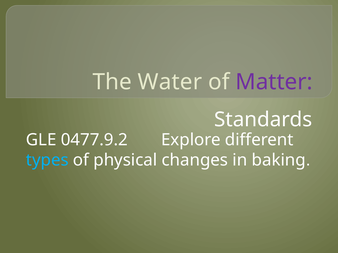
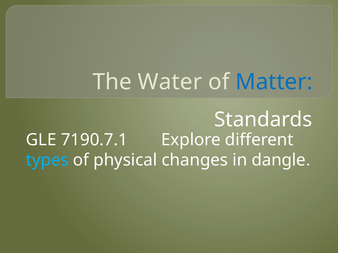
Matter colour: purple -> blue (274, 82)
0477.9.2: 0477.9.2 -> 7190.7.1 (94, 140)
baking: baking -> dangle (279, 160)
